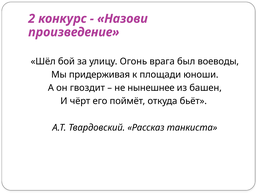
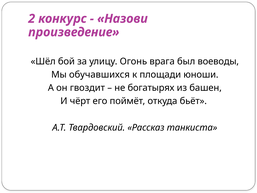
придерживая: придерживая -> обучавшихся (99, 75)
нынешнее: нынешнее -> богатырях (151, 88)
